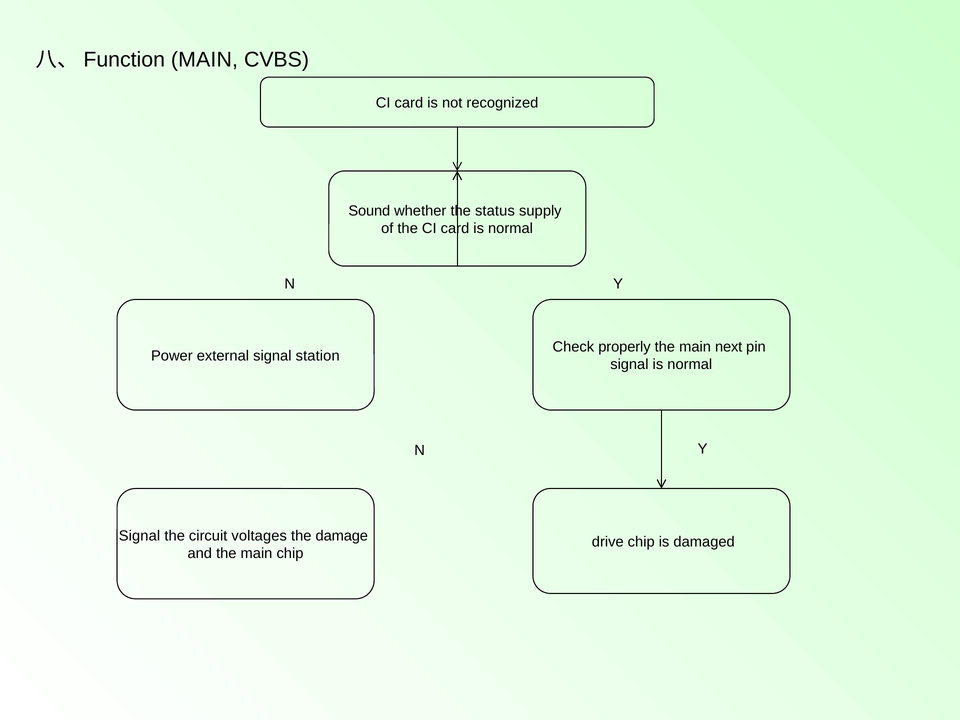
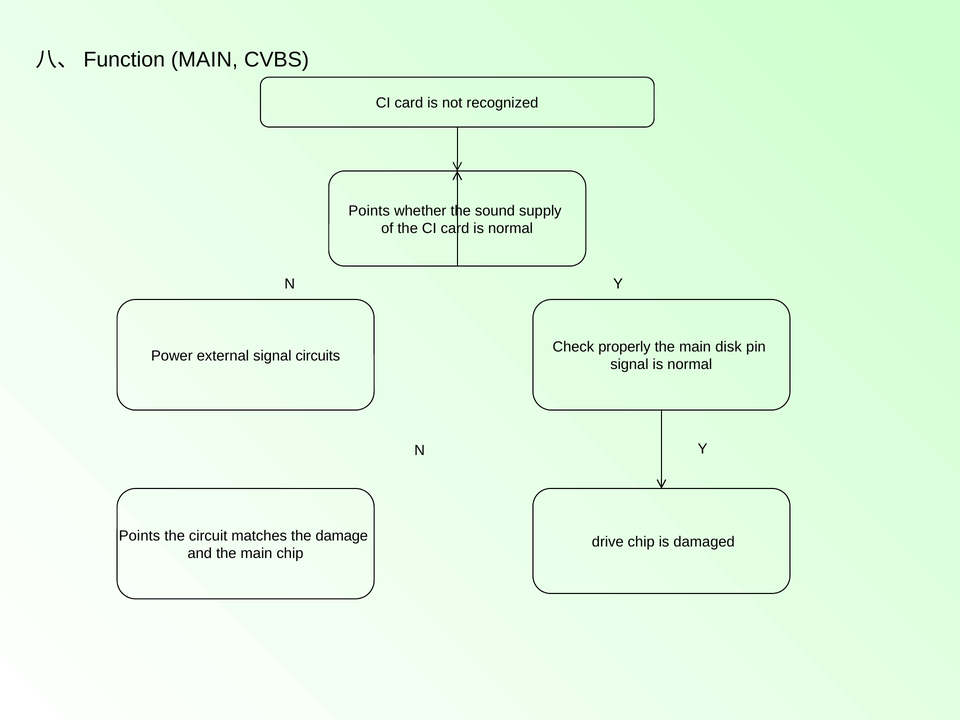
Sound: Sound -> Points (369, 211)
status: status -> sound (495, 211)
next: next -> disk (729, 347)
station: station -> circuits (318, 356)
Signal: Signal -> Points (139, 536)
voltages: voltages -> matches (259, 536)
